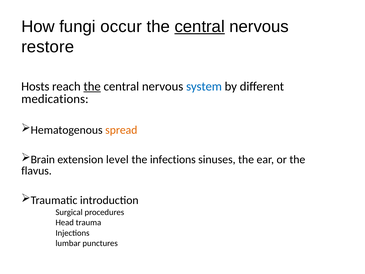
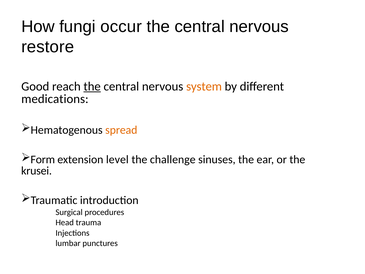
central underline: present -> none (200, 27)
Hosts: Hosts -> Good (35, 86)
system colour: blue -> orange (204, 86)
Brain: Brain -> Form (43, 159)
infections: infections -> challenge (173, 159)
flavus: flavus -> krusei (37, 171)
